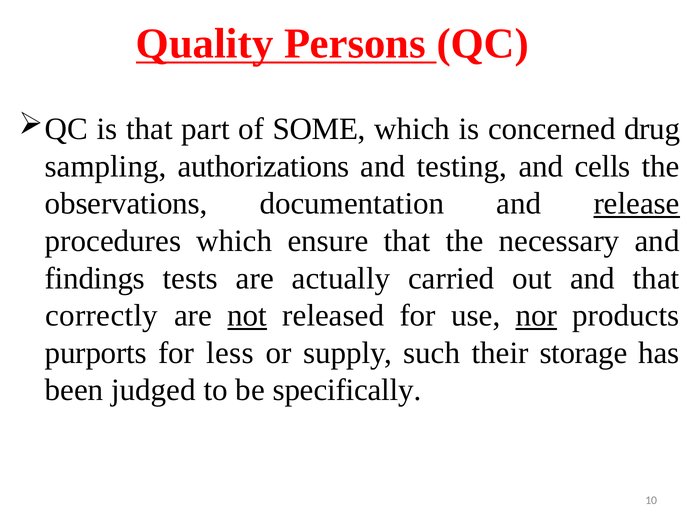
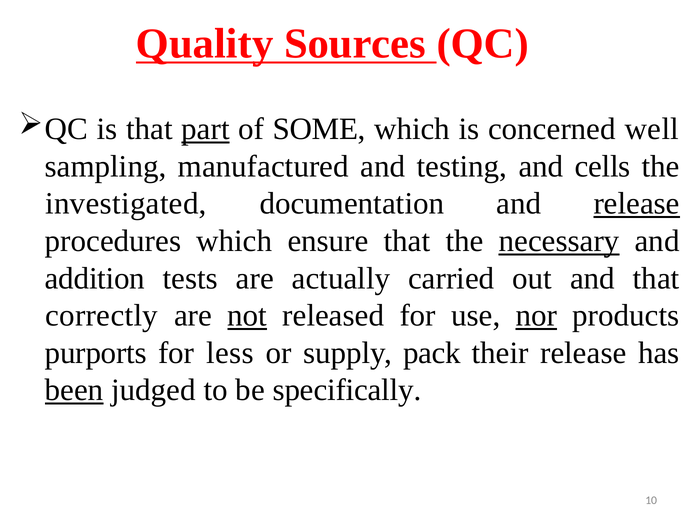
Persons: Persons -> Sources (355, 44)
part underline: none -> present (205, 129)
drug: drug -> well (652, 129)
authorizations: authorizations -> manufactured (263, 167)
observations: observations -> investigated (126, 204)
necessary underline: none -> present (559, 241)
findings: findings -> addition (95, 278)
such: such -> pack (432, 353)
their storage: storage -> release (583, 353)
been underline: none -> present (74, 390)
